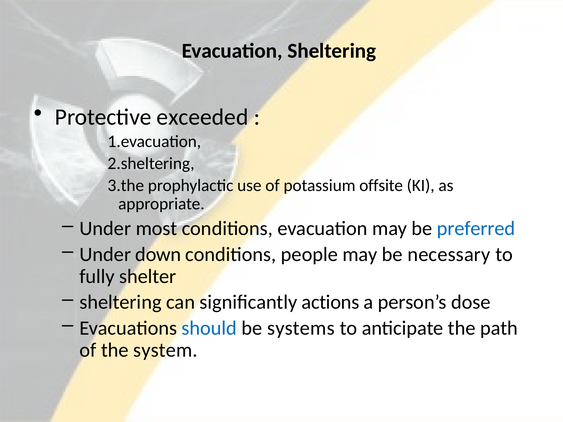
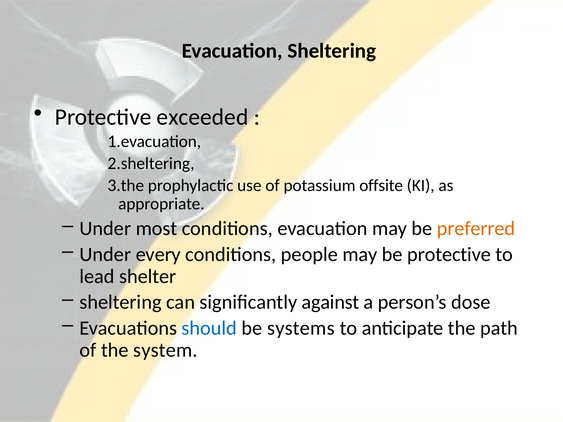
preferred colour: blue -> orange (476, 229)
down: down -> every (158, 255)
be necessary: necessary -> protective (449, 255)
fully: fully -> lead (97, 276)
actions: actions -> against (330, 302)
